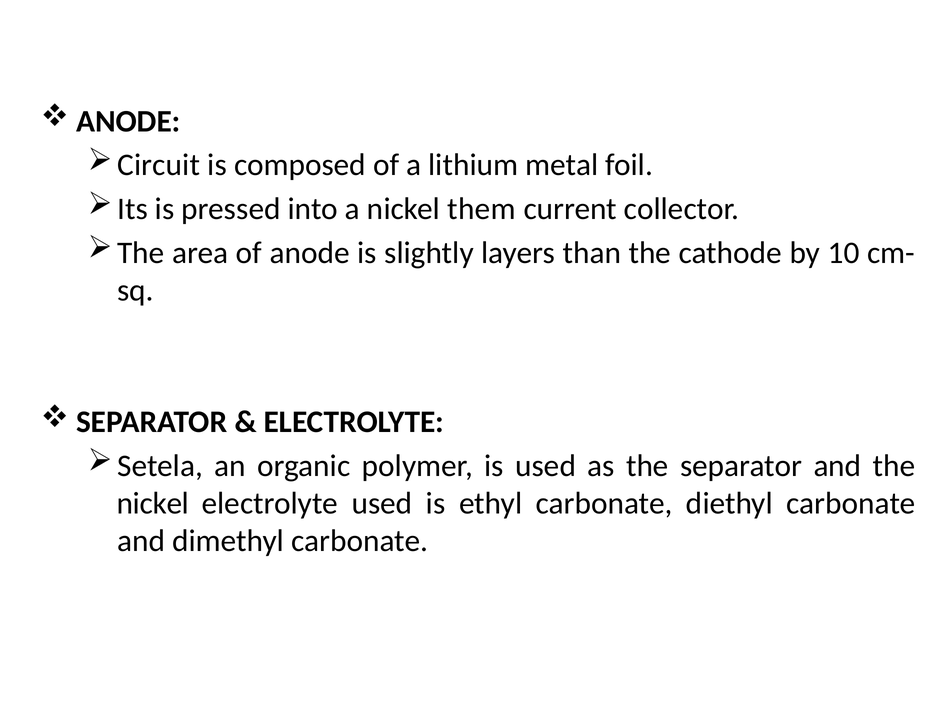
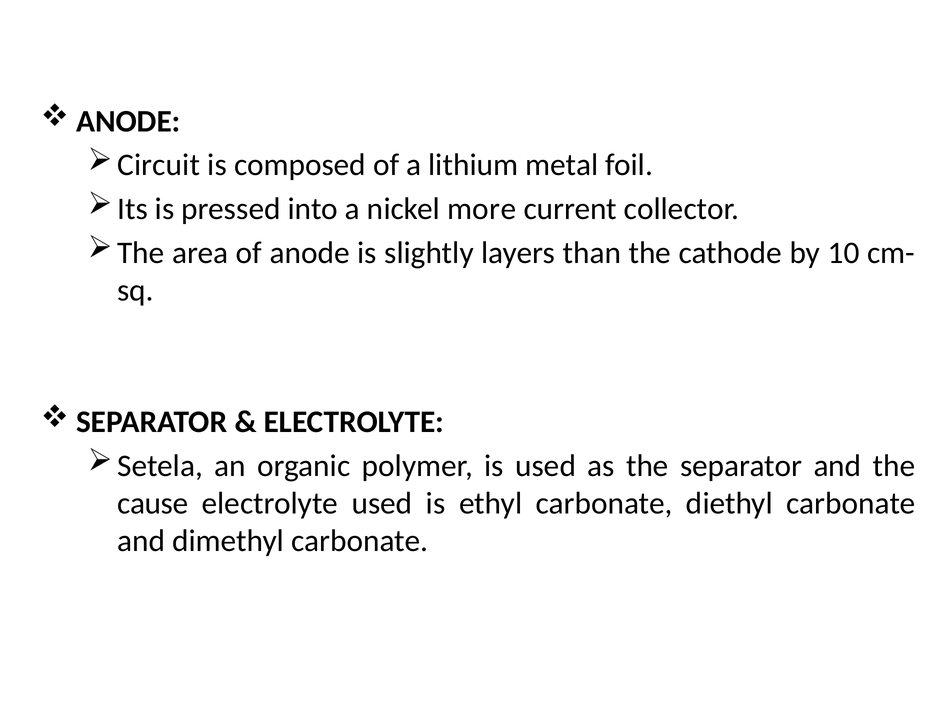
them: them -> more (482, 209)
nickel: nickel -> cause (153, 504)
